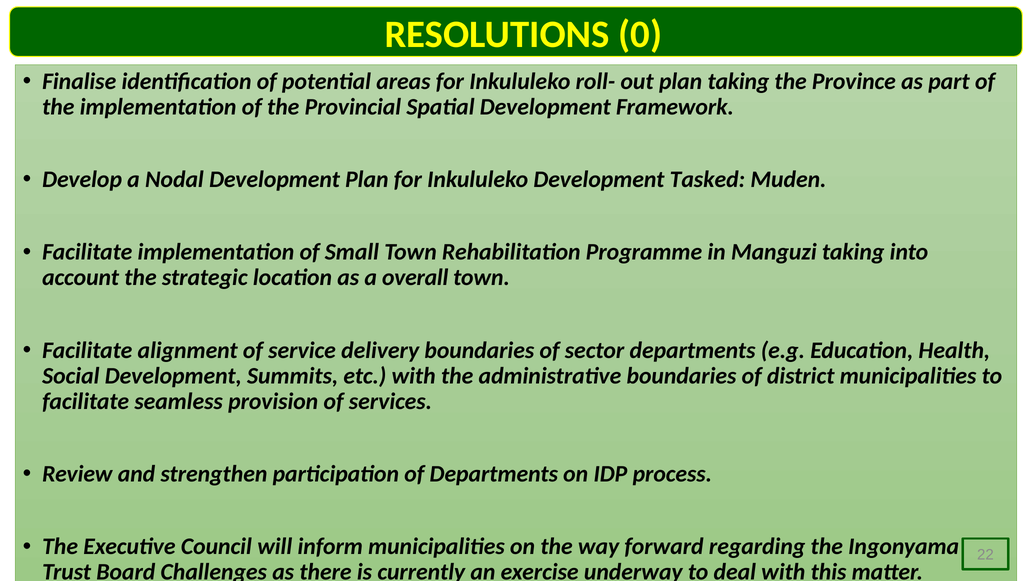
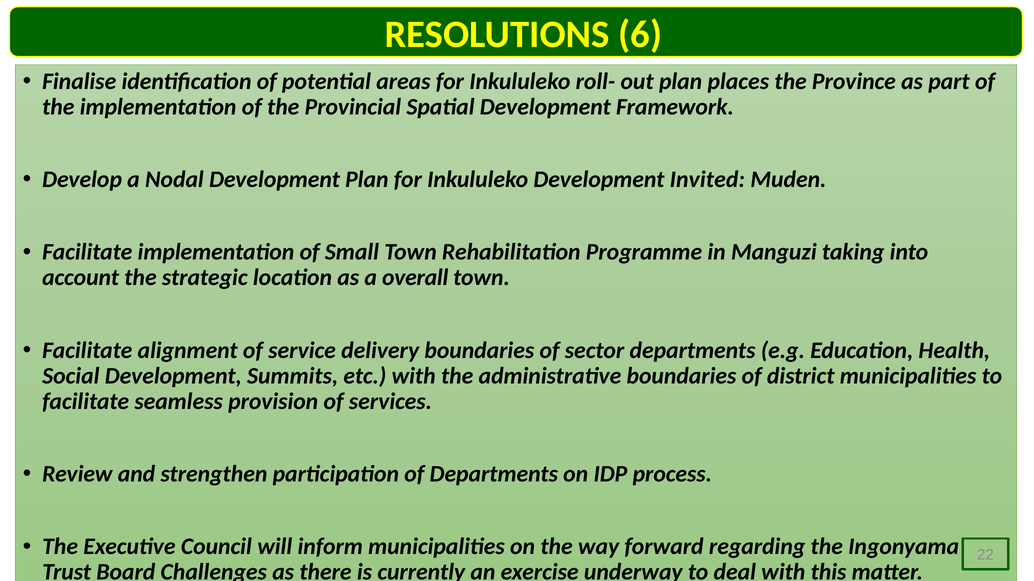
0: 0 -> 6 (640, 34)
plan taking: taking -> places (738, 81)
Tasked: Tasked -> Invited (707, 180)
